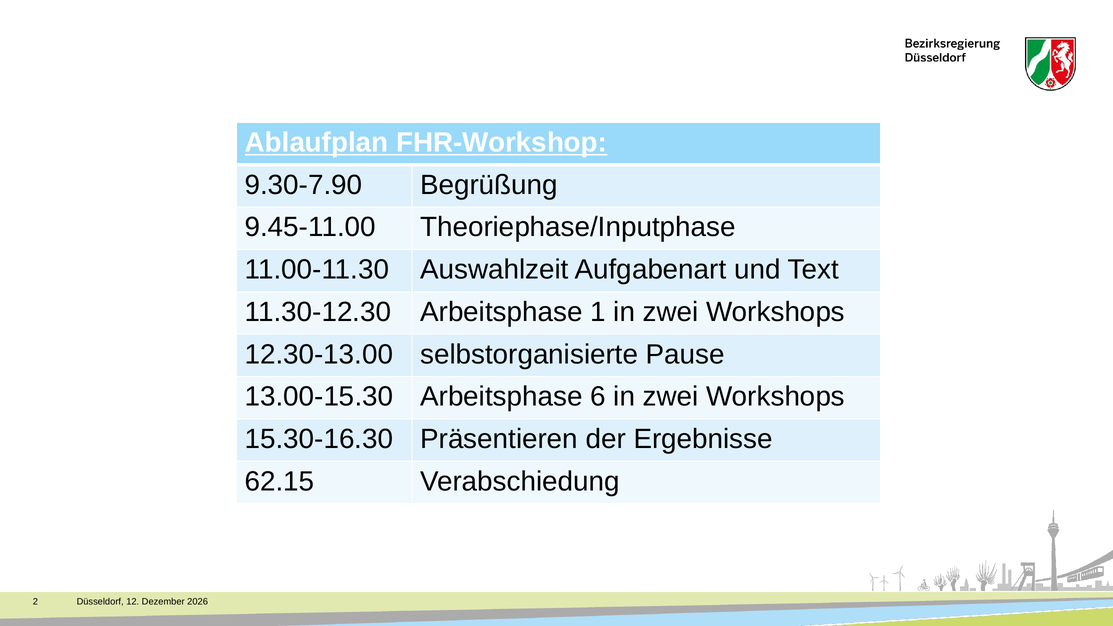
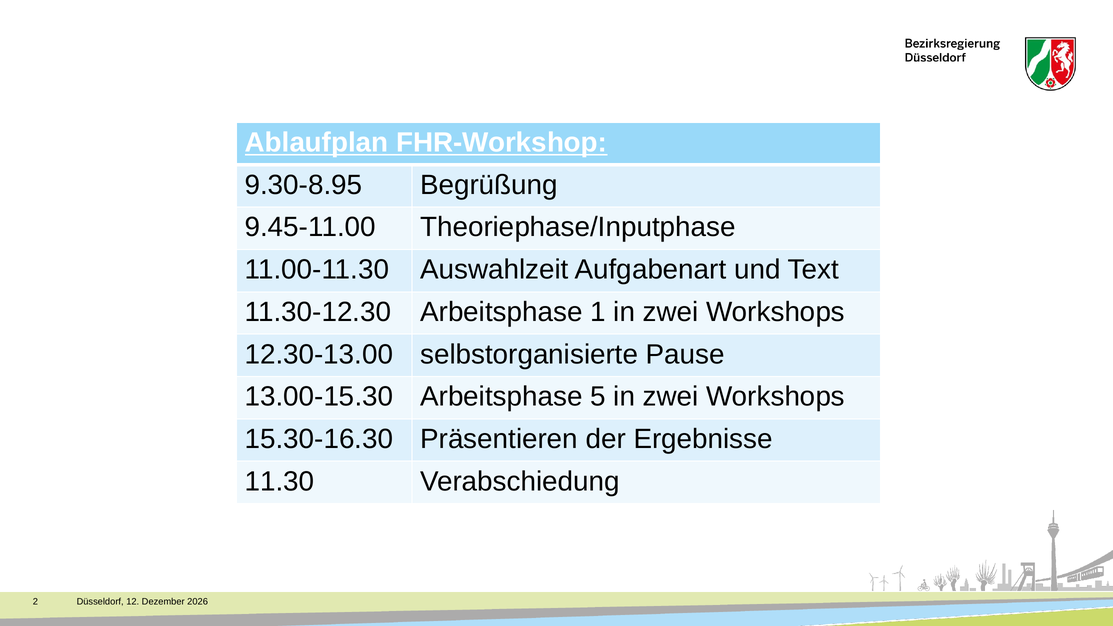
9.30-7.90: 9.30-7.90 -> 9.30-8.95 (303, 185)
6: 6 -> 5 (598, 397)
62.15: 62.15 -> 11.30 (280, 481)
